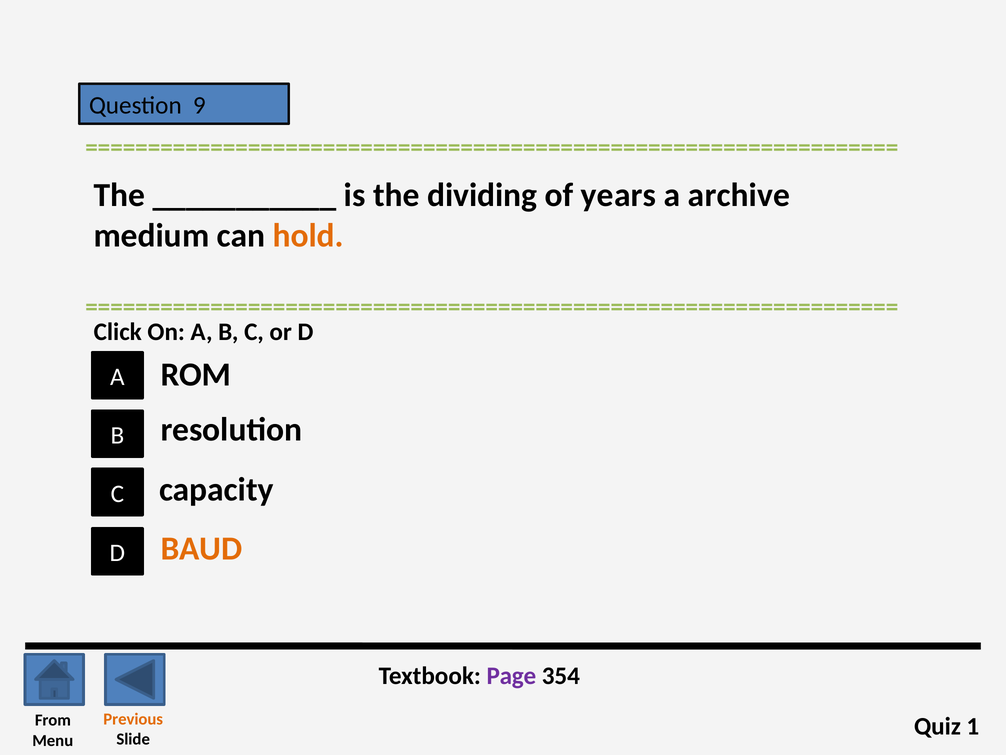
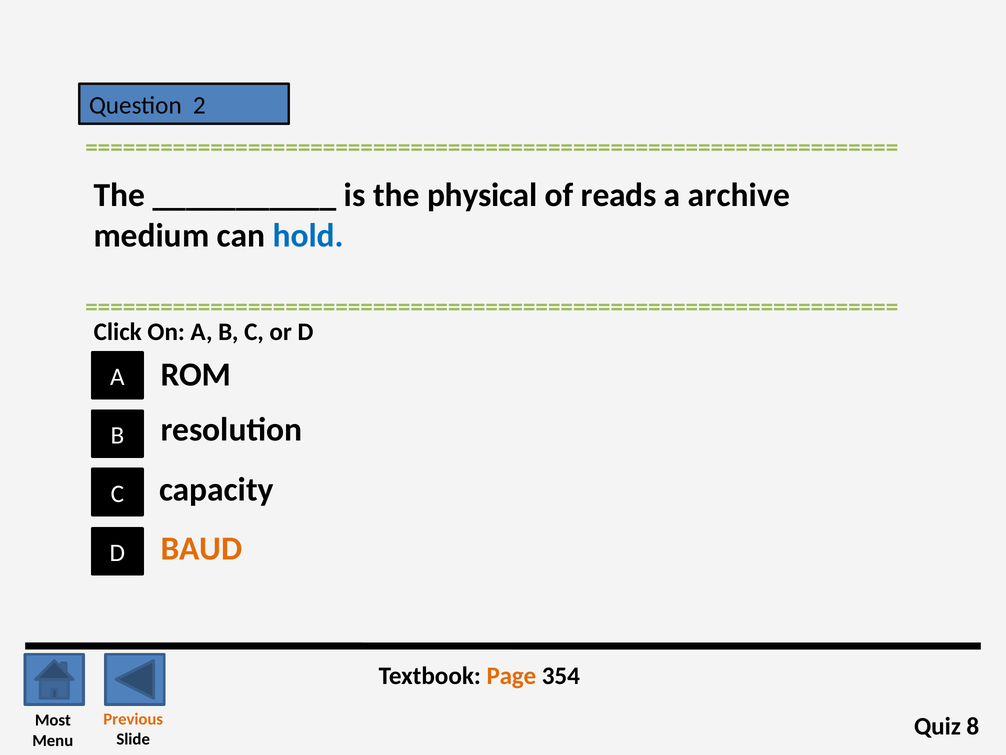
9: 9 -> 2 (199, 106)
dividing: dividing -> physical (482, 195)
years: years -> reads (619, 195)
hold colour: orange -> blue (308, 235)
Page colour: purple -> orange (511, 676)
From: From -> Most (53, 720)
1: 1 -> 8 (973, 726)
